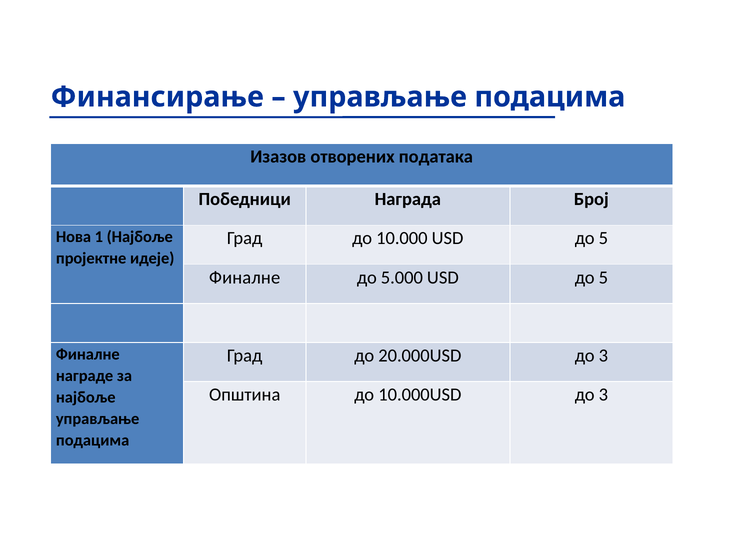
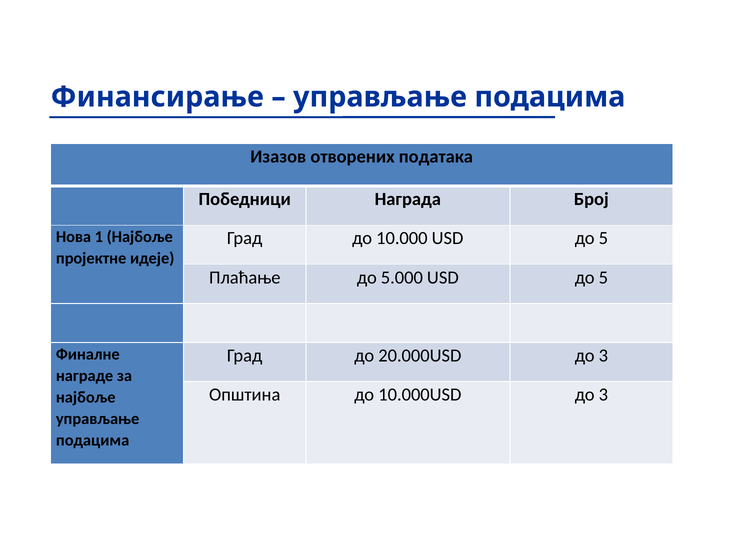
Финалне: Финалне -> Плаћање (245, 277)
